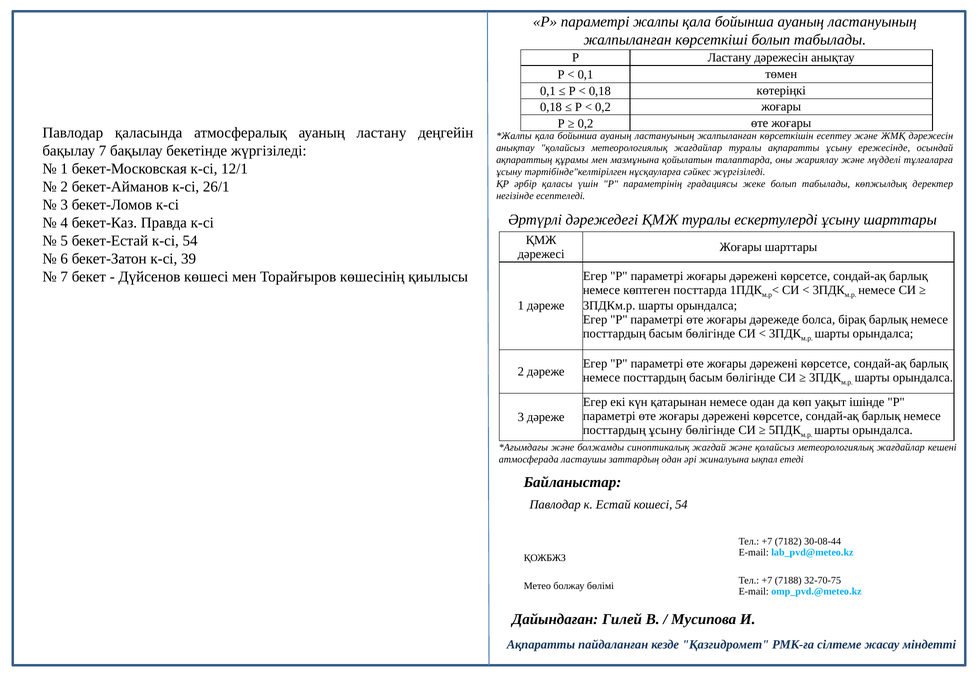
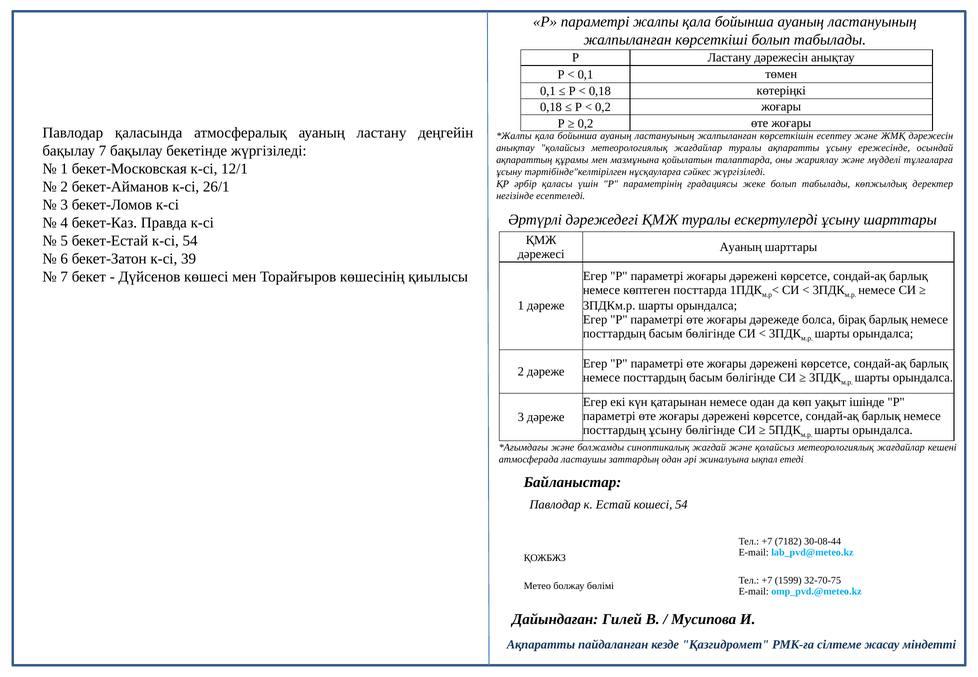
Жоғары: Жоғары -> Ауаның (741, 247)
7188: 7188 -> 1599 (788, 580)
